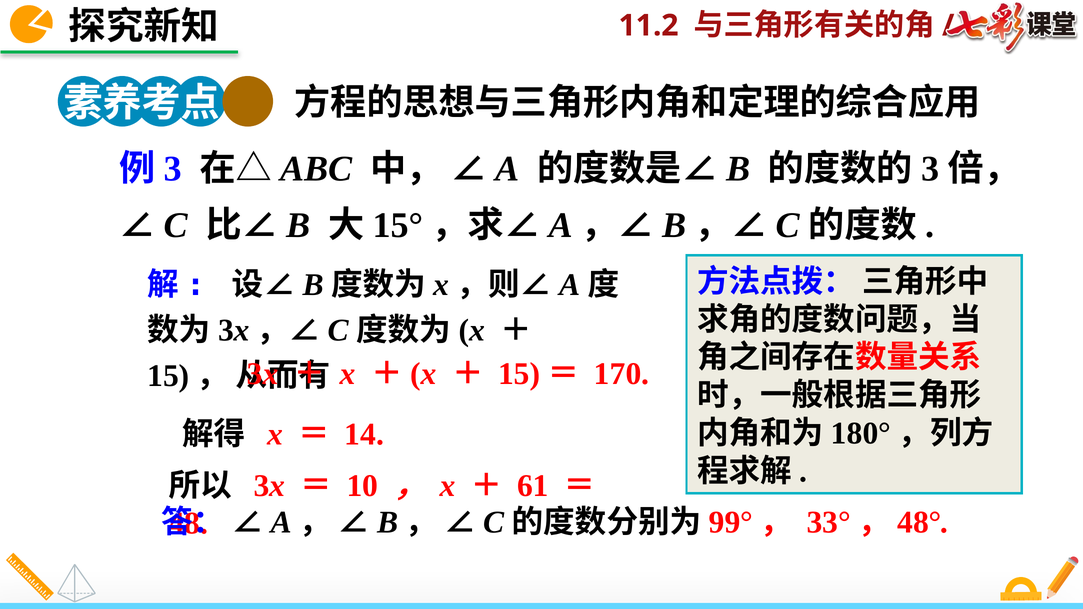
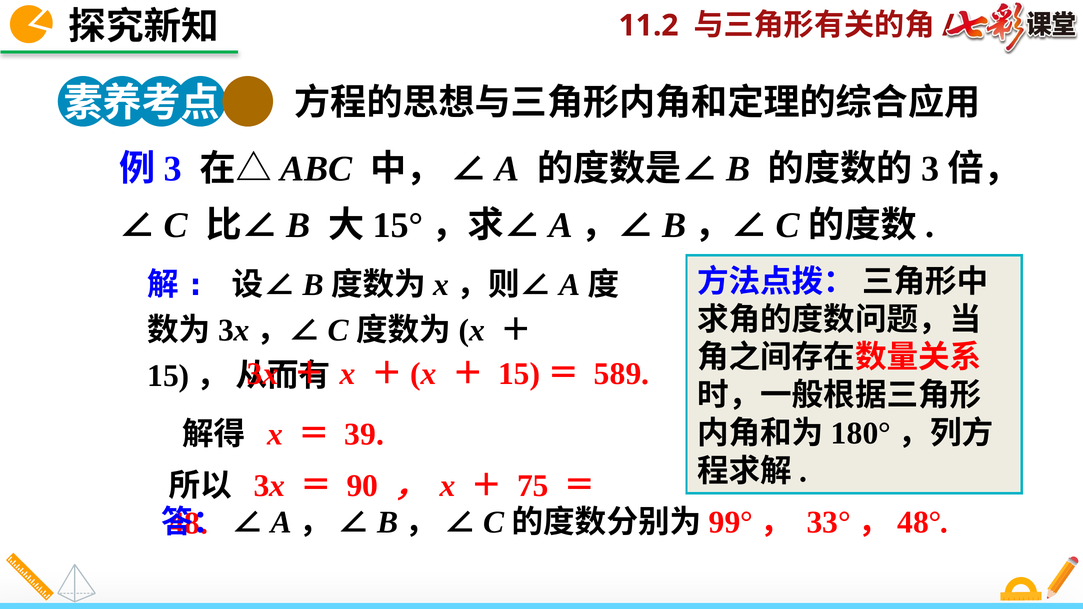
170: 170 -> 589 (622, 374)
14: 14 -> 39 (364, 435)
10: 10 -> 90 (362, 486)
61: 61 -> 75 (533, 486)
